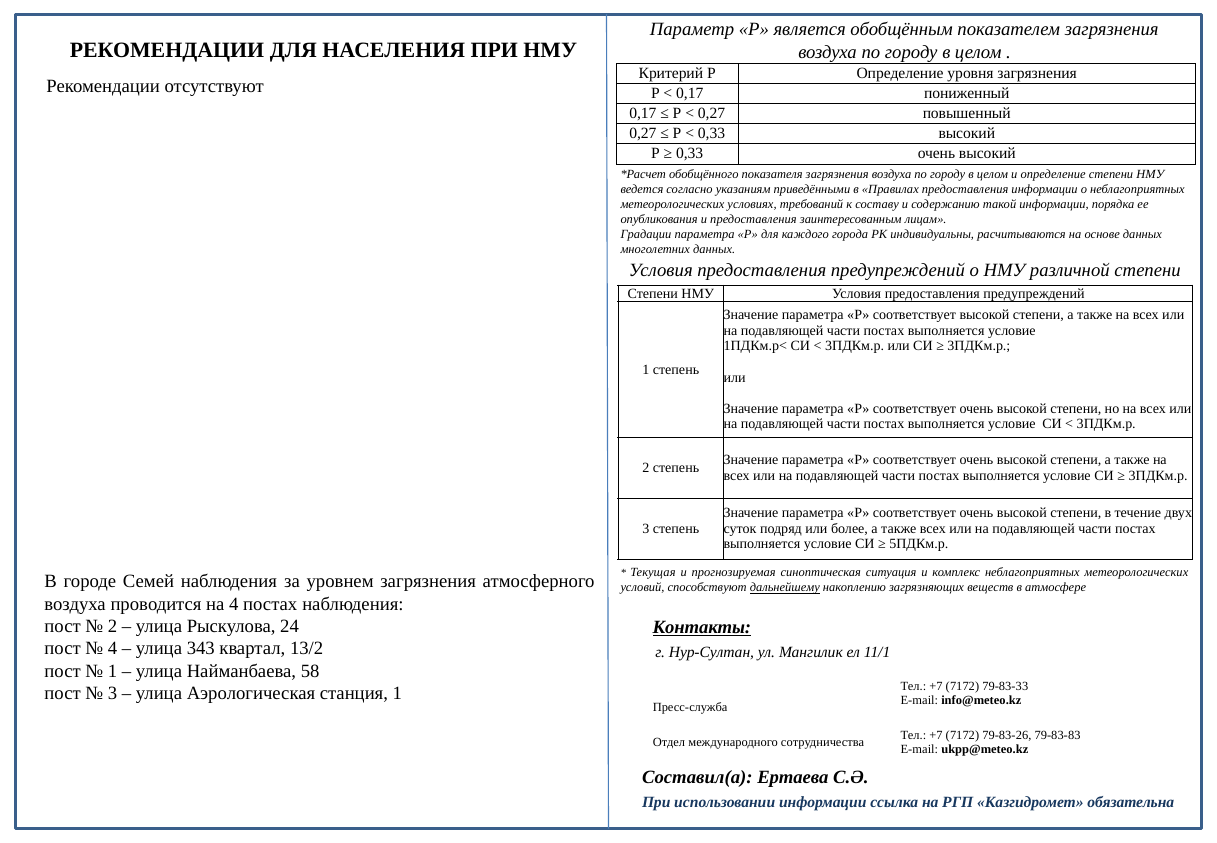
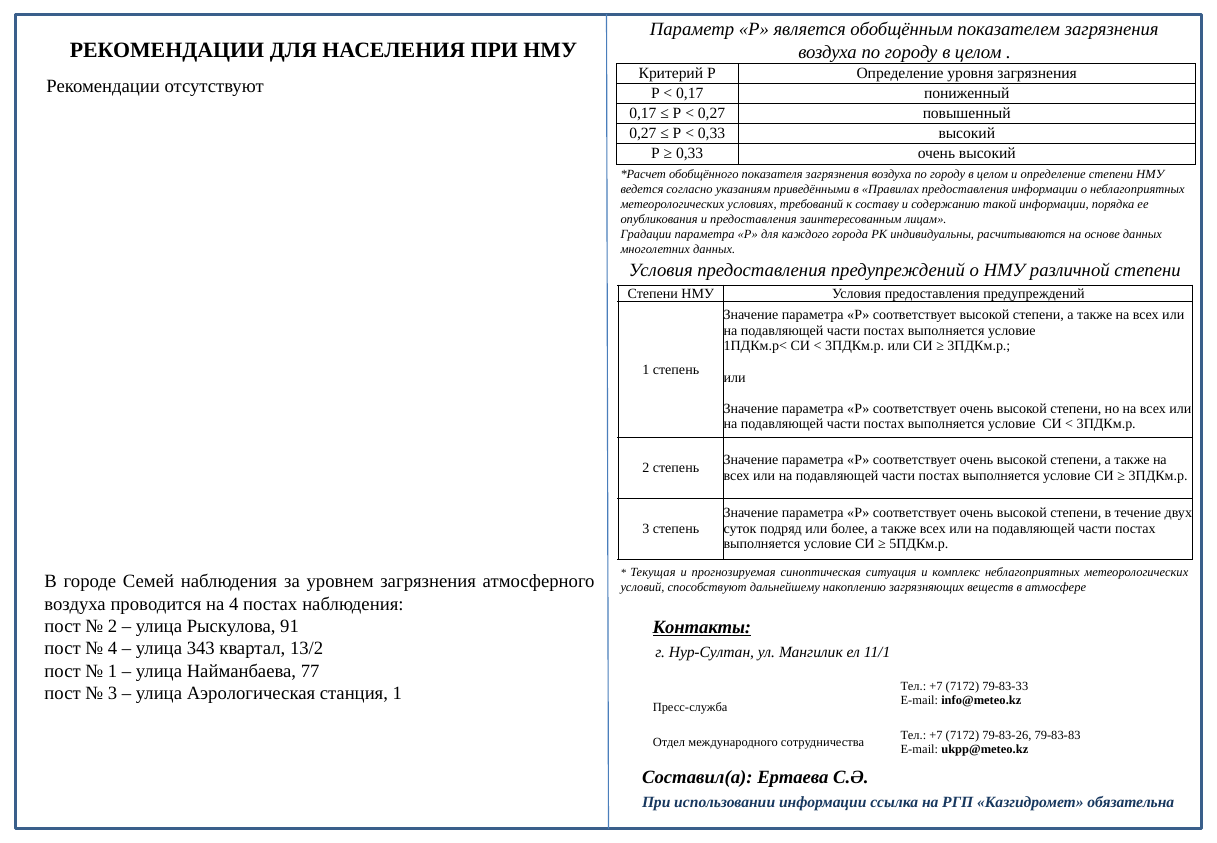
дальнейшему underline: present -> none (785, 587)
24: 24 -> 91 (290, 626)
58: 58 -> 77 (310, 671)
